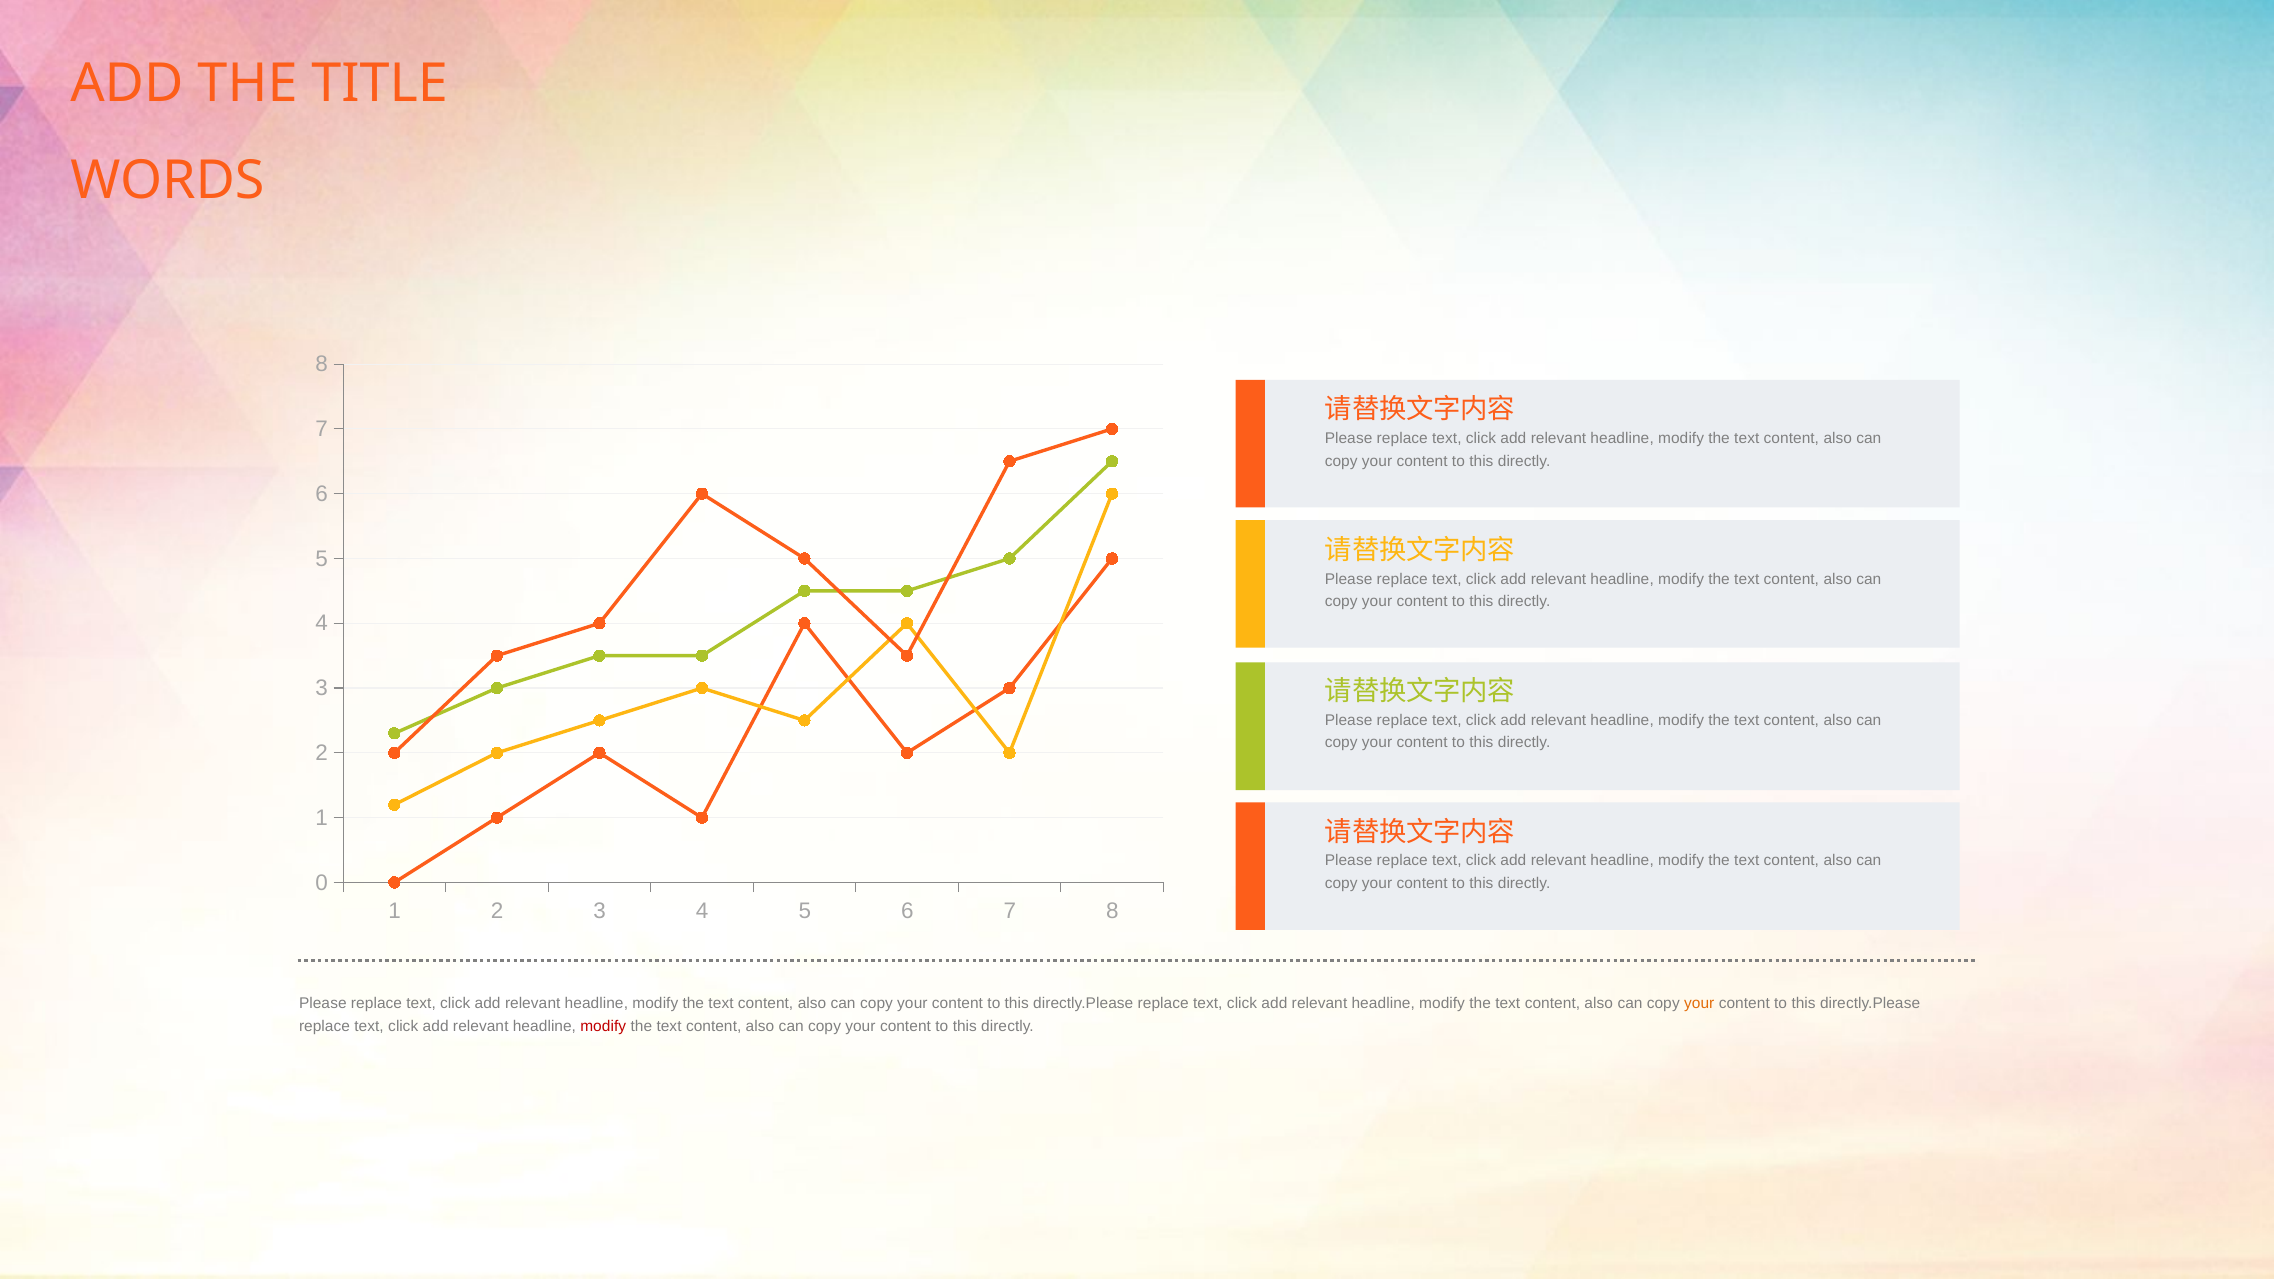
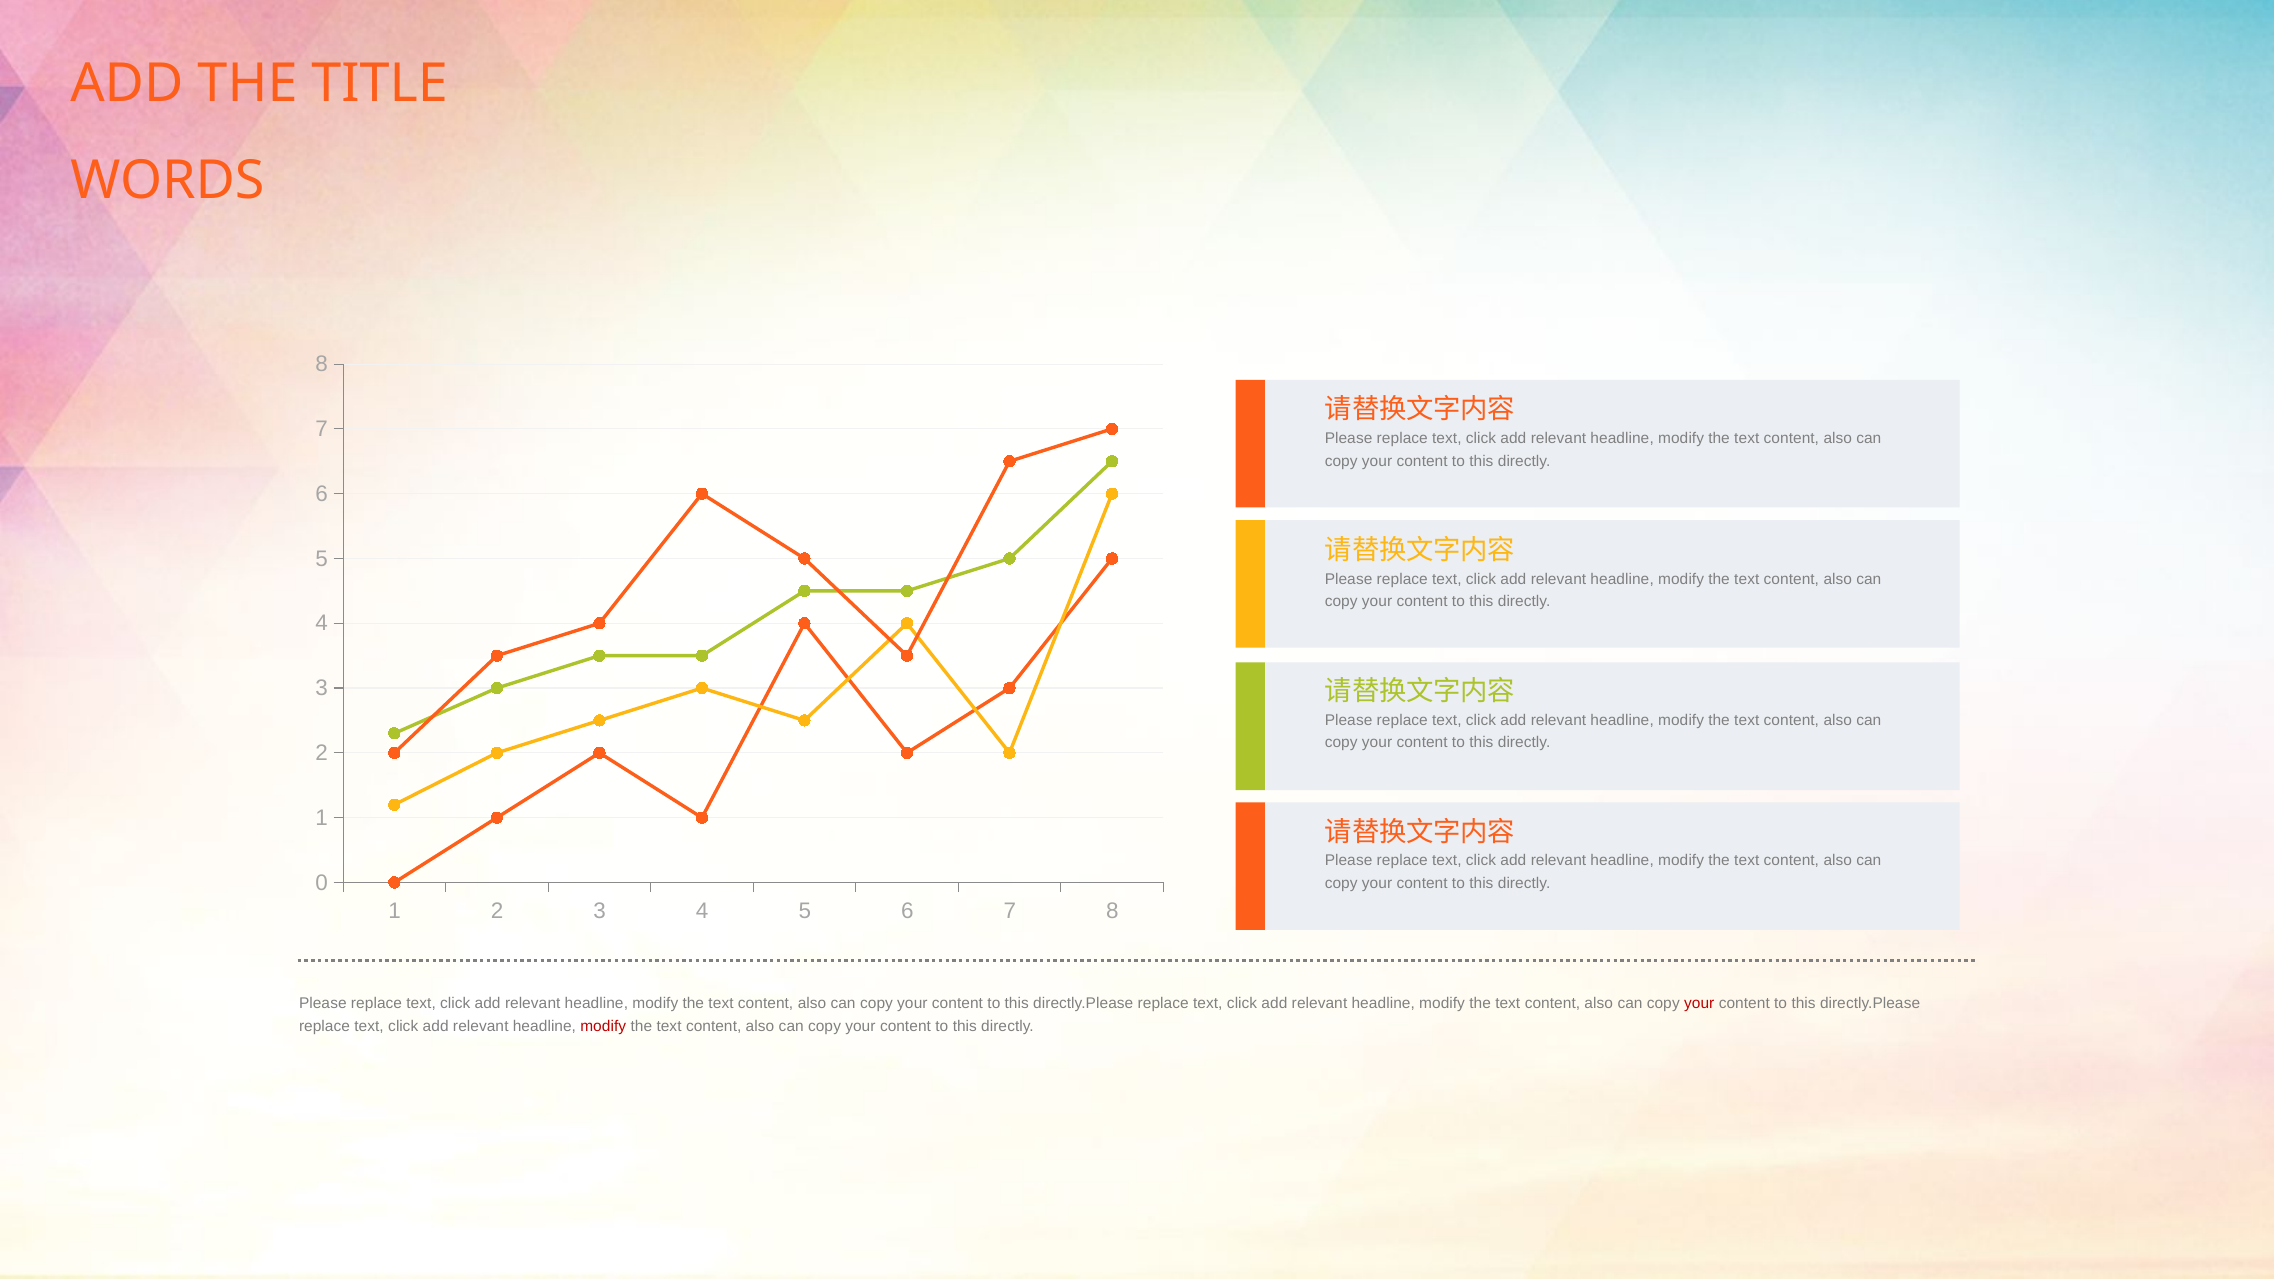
your colour: orange -> red (1699, 1004)
